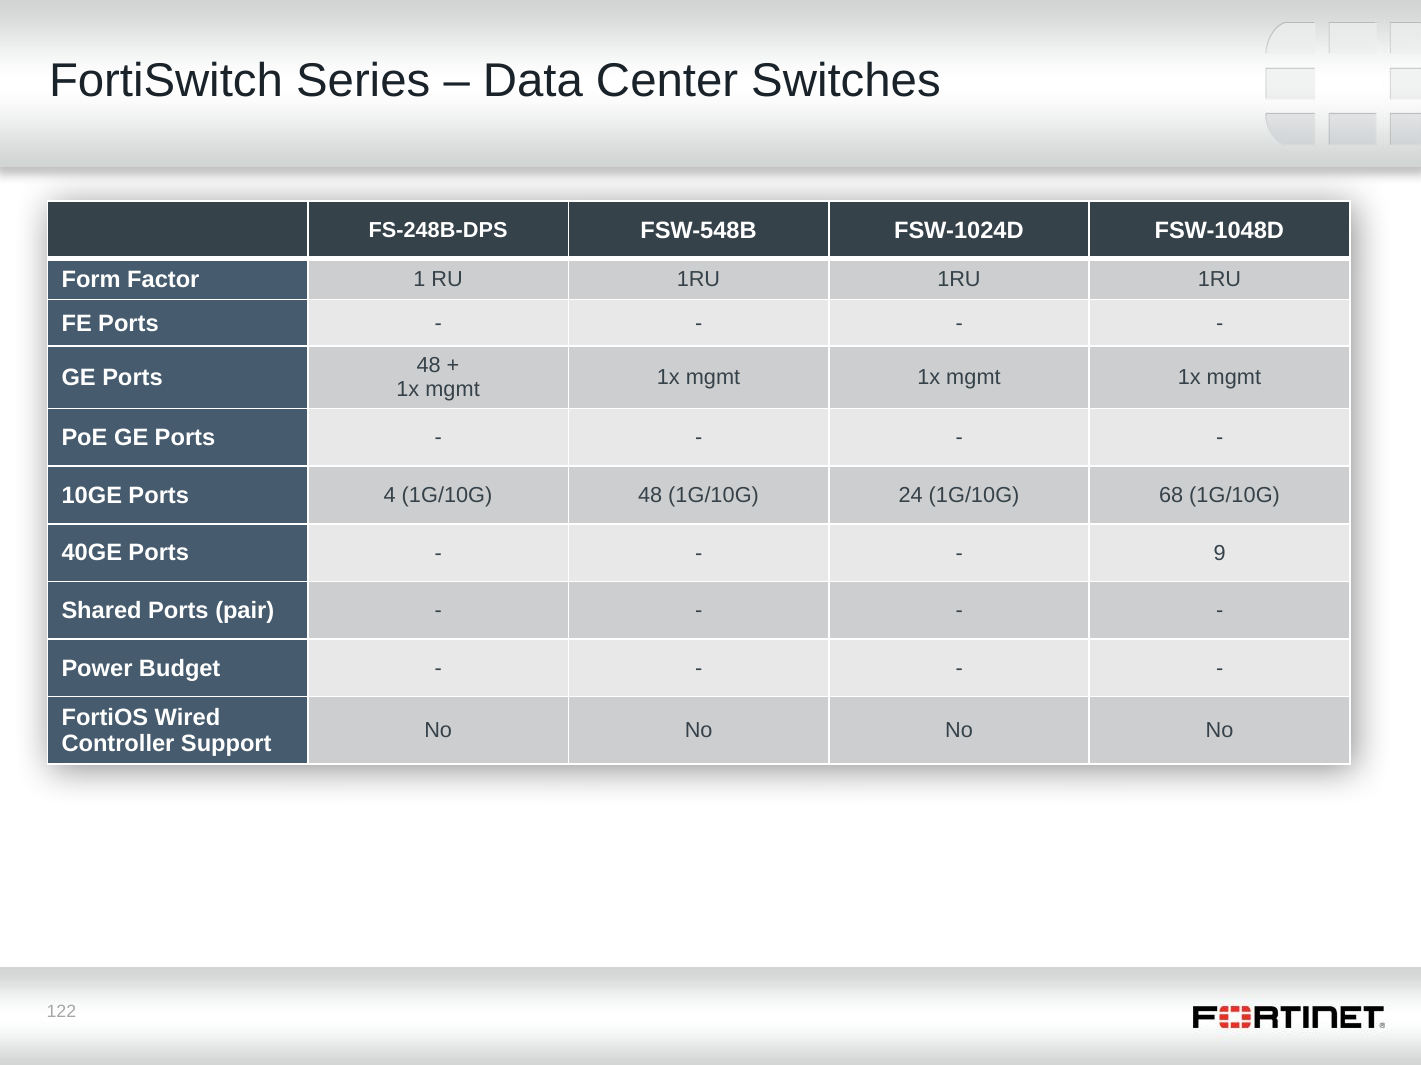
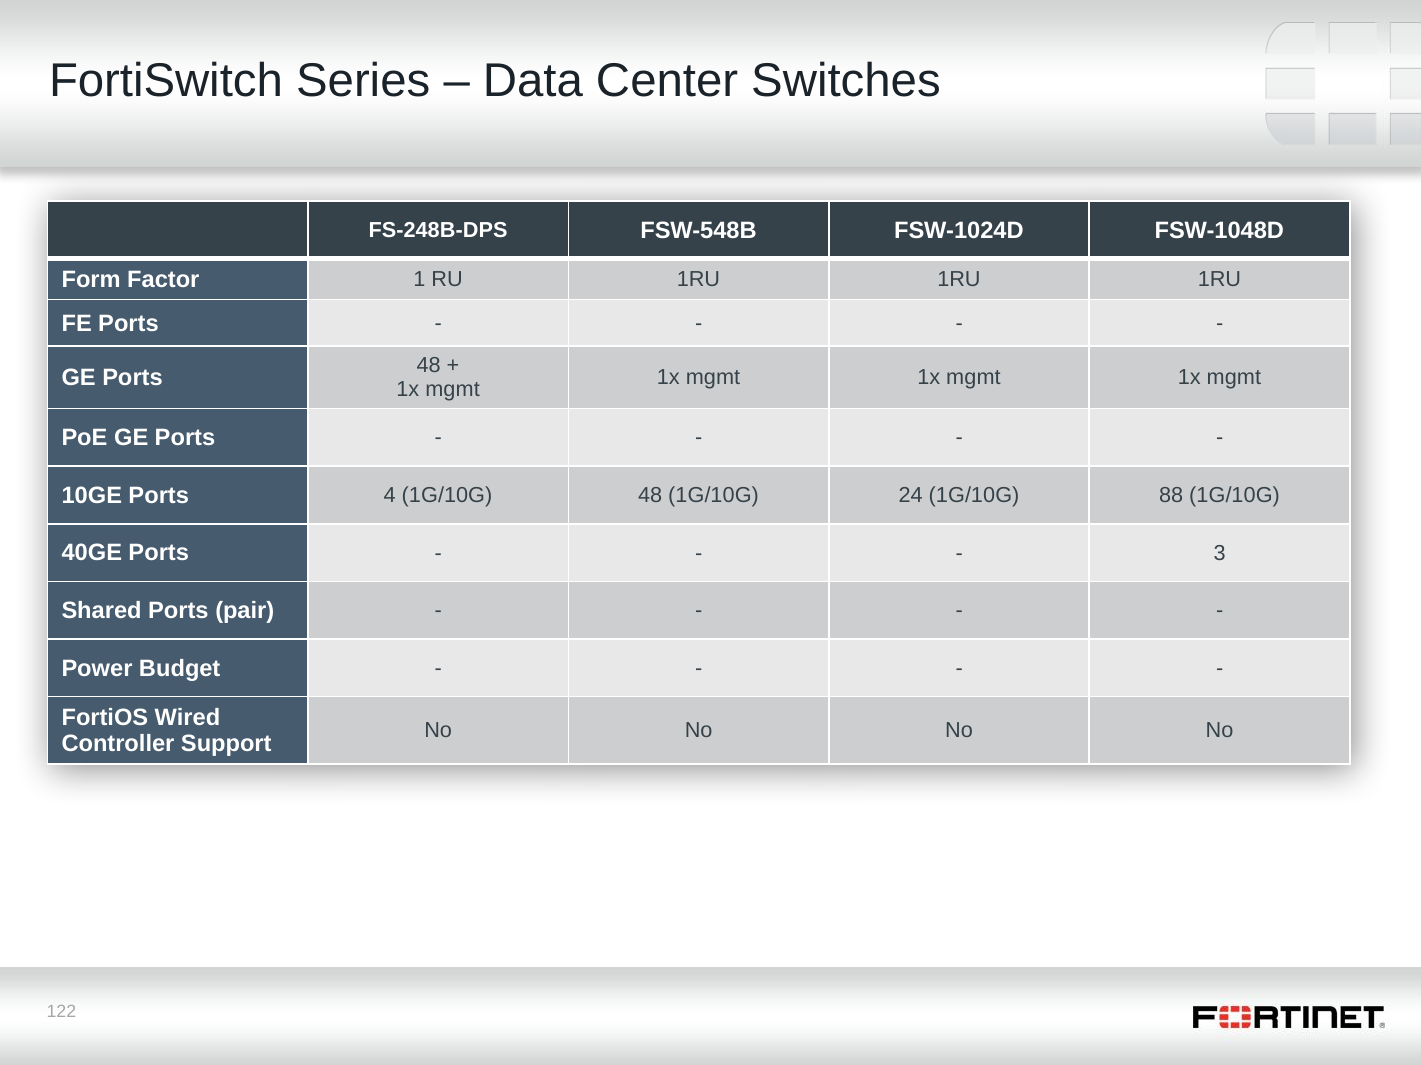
68: 68 -> 88 (1171, 496)
9: 9 -> 3 (1220, 553)
